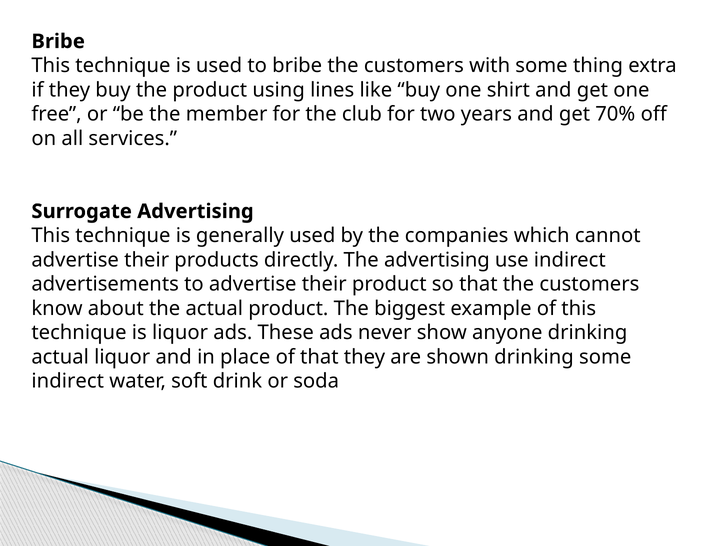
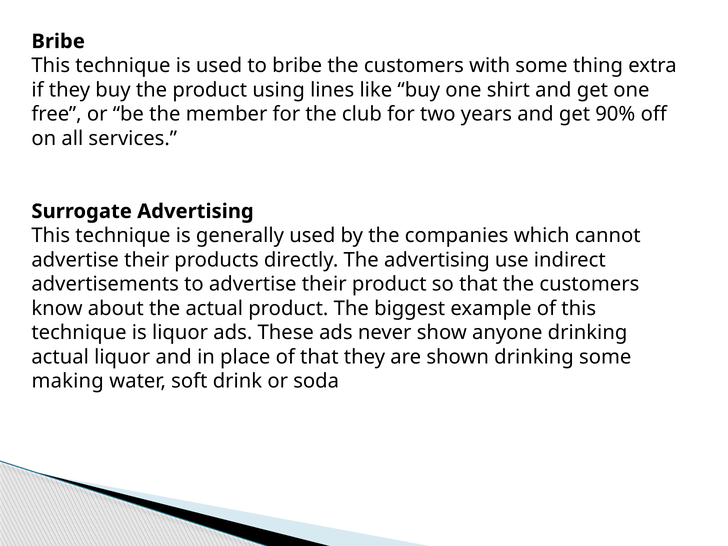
70%: 70% -> 90% (615, 114)
indirect: indirect -> making (68, 381)
